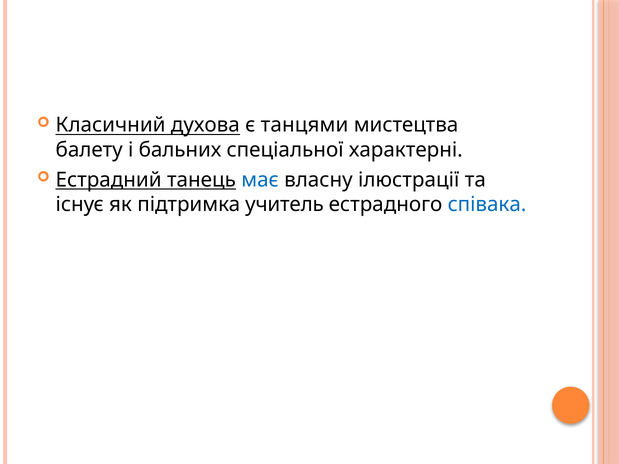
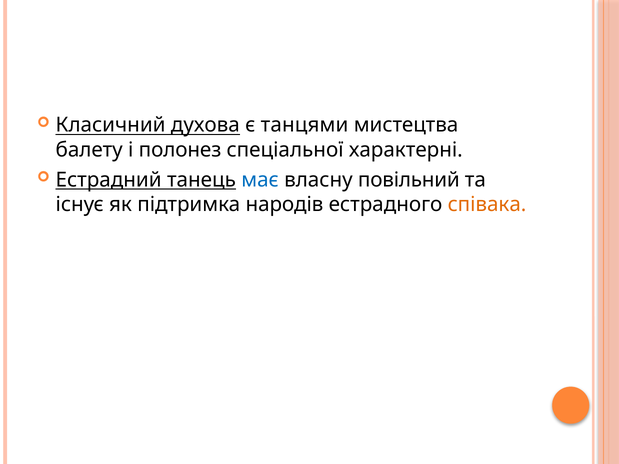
бальних: бальних -> полонез (180, 150)
ілюстрації: ілюстрації -> повільний (409, 180)
учитель: учитель -> народів (284, 205)
співака colour: blue -> orange (487, 205)
